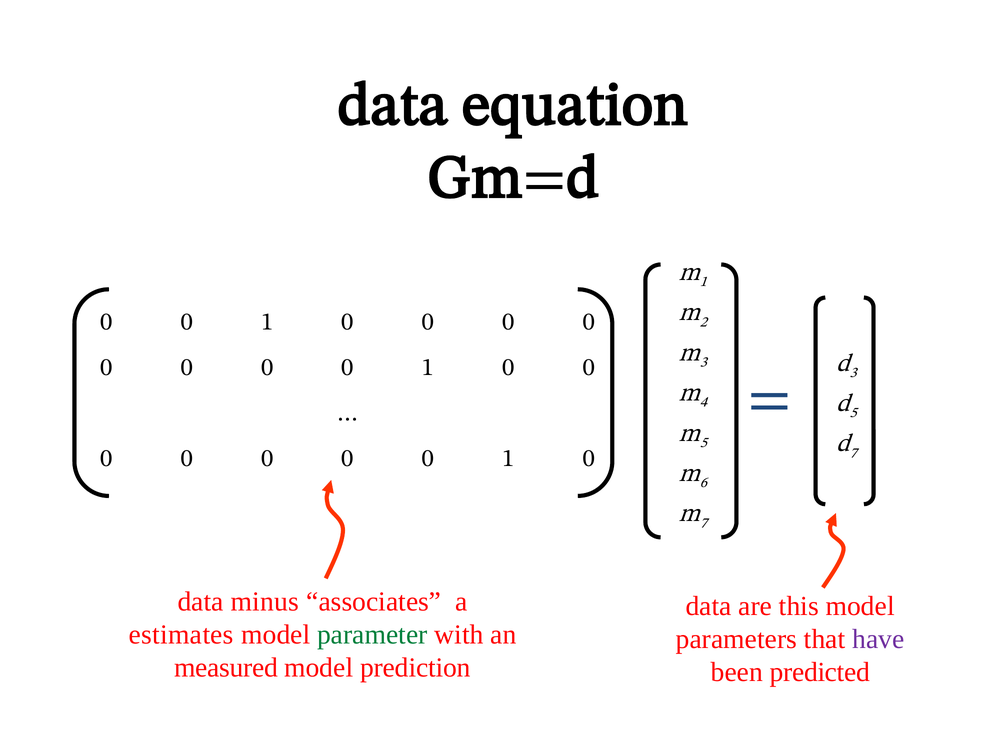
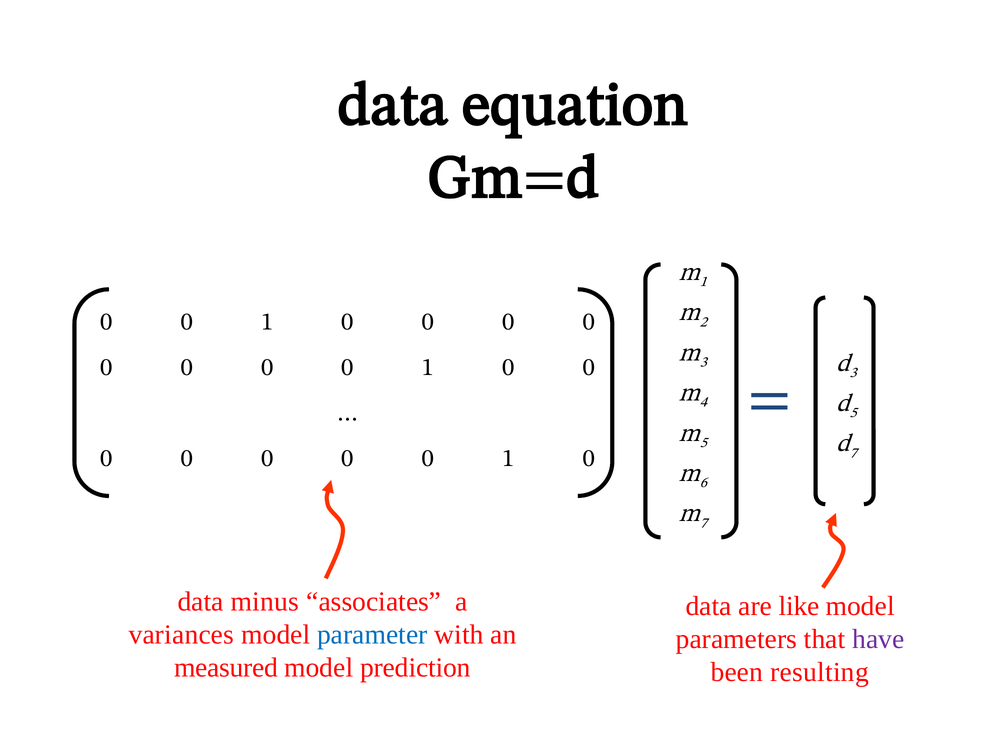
this: this -> like (799, 607)
estimates: estimates -> variances (181, 635)
parameter colour: green -> blue (372, 635)
predicted: predicted -> resulting (820, 673)
